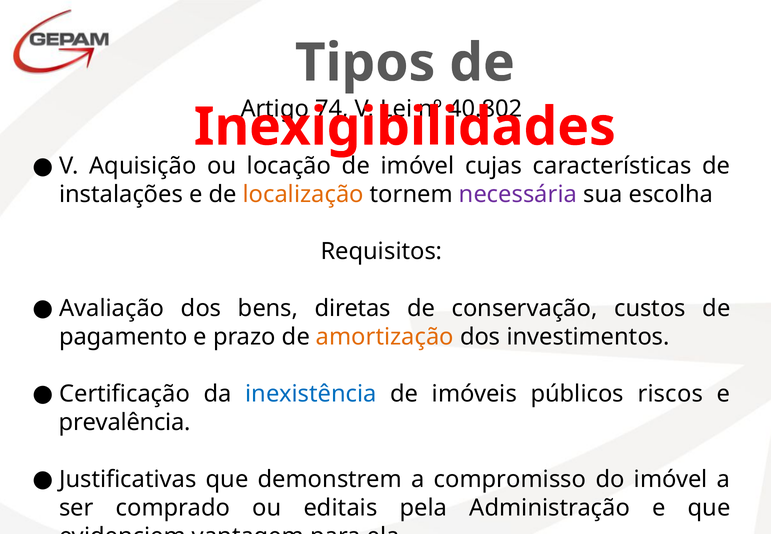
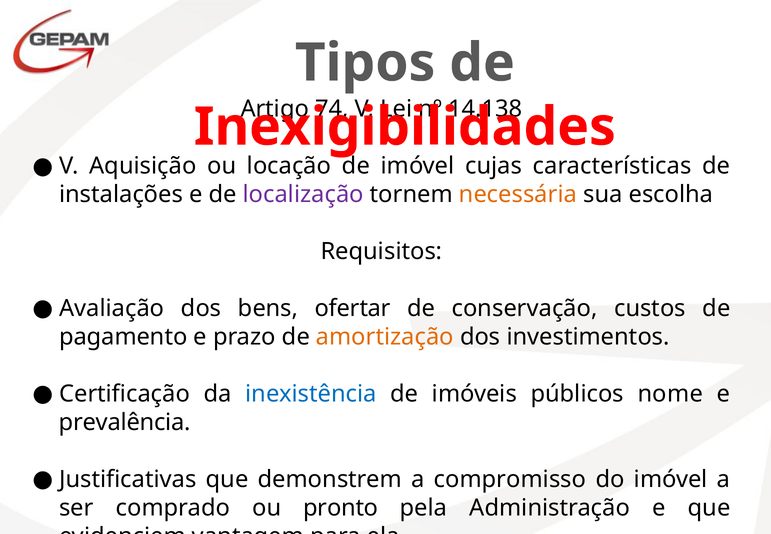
40.802: 40.802 -> 14.138 (485, 109)
localização colour: orange -> purple (303, 194)
necessária colour: purple -> orange (518, 194)
diretas: diretas -> ofertar (353, 308)
riscos: riscos -> nome (670, 394)
editais: editais -> pronto (341, 508)
